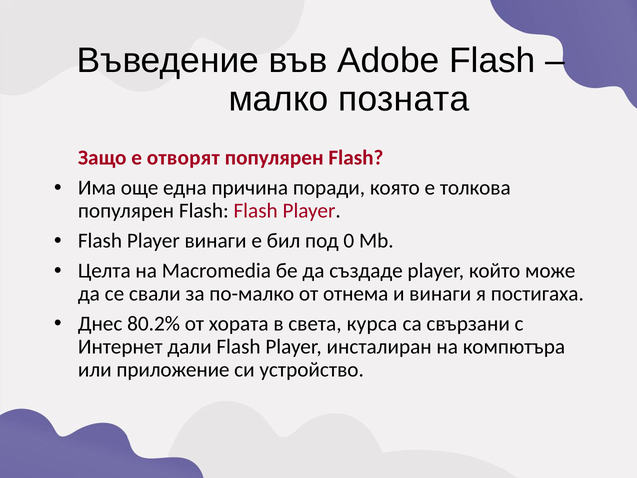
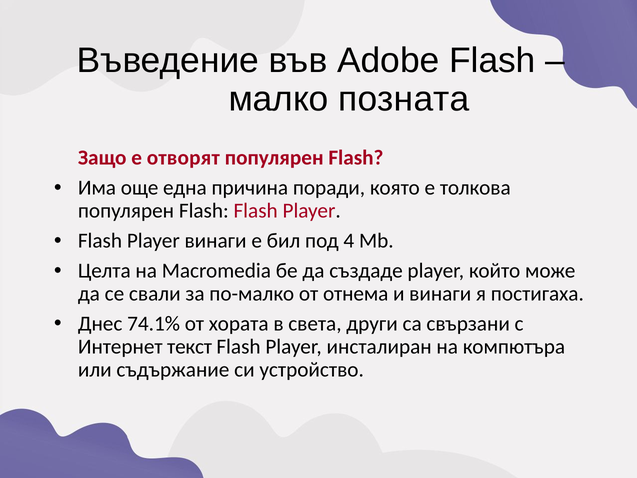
0: 0 -> 4 (349, 241)
80.2%: 80.2% -> 74.1% (154, 324)
курса: курса -> други (372, 324)
дали: дали -> текст (190, 347)
приложение: приложение -> съдържание (173, 369)
